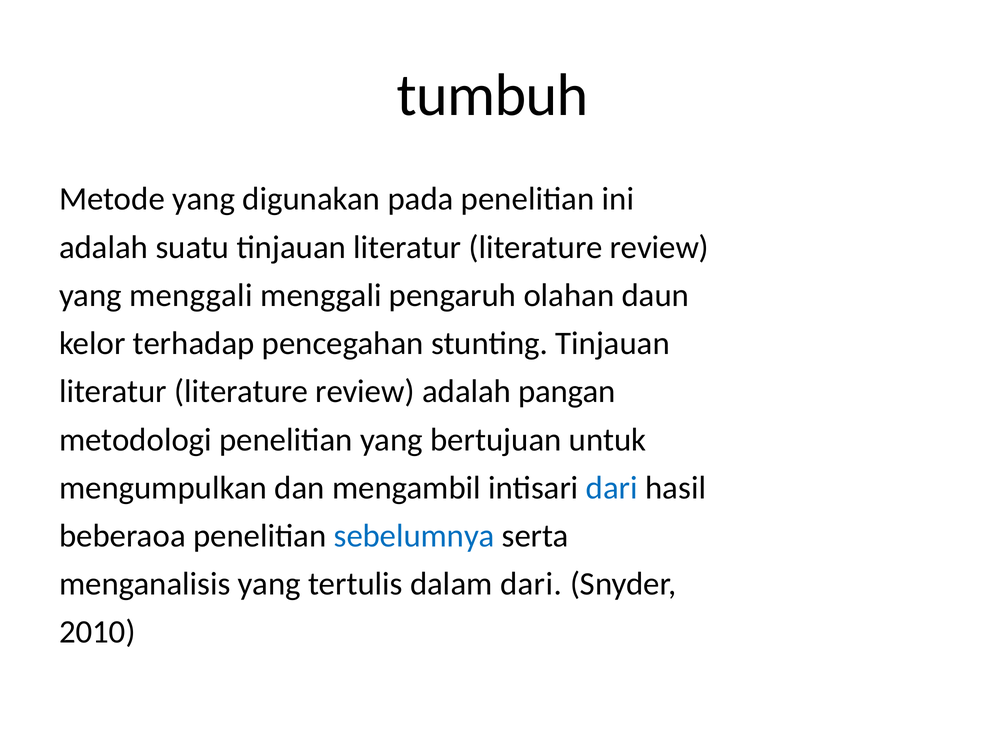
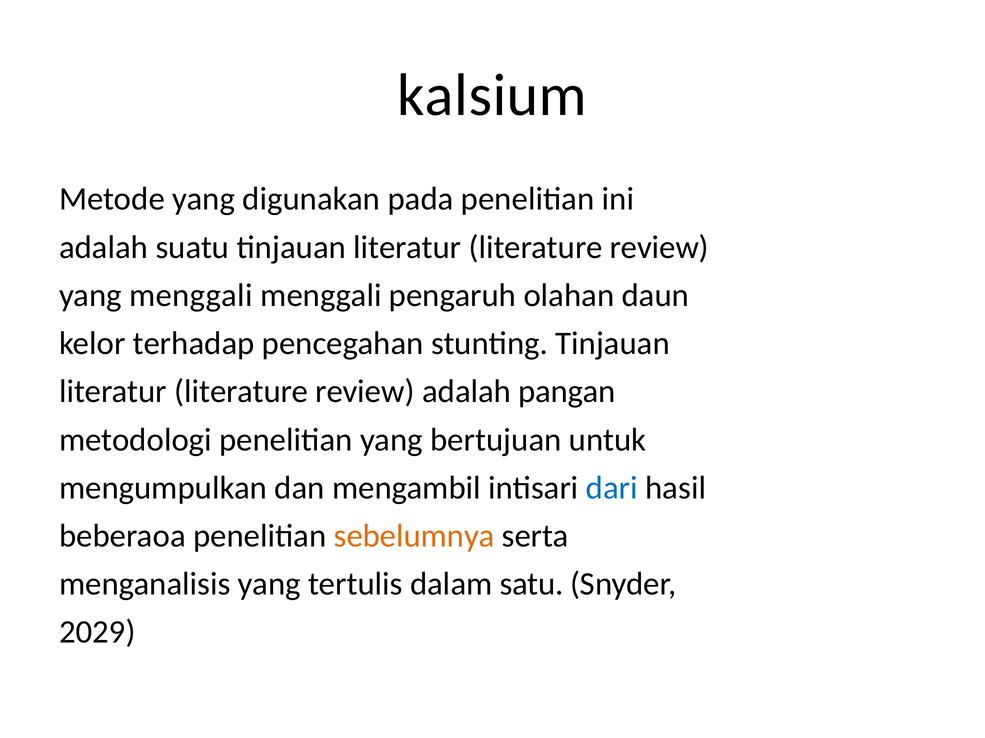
tumbuh: tumbuh -> kalsium (492, 95)
sebelumnya colour: blue -> orange (414, 536)
dalam dari: dari -> satu (531, 585)
2010: 2010 -> 2029 (97, 633)
